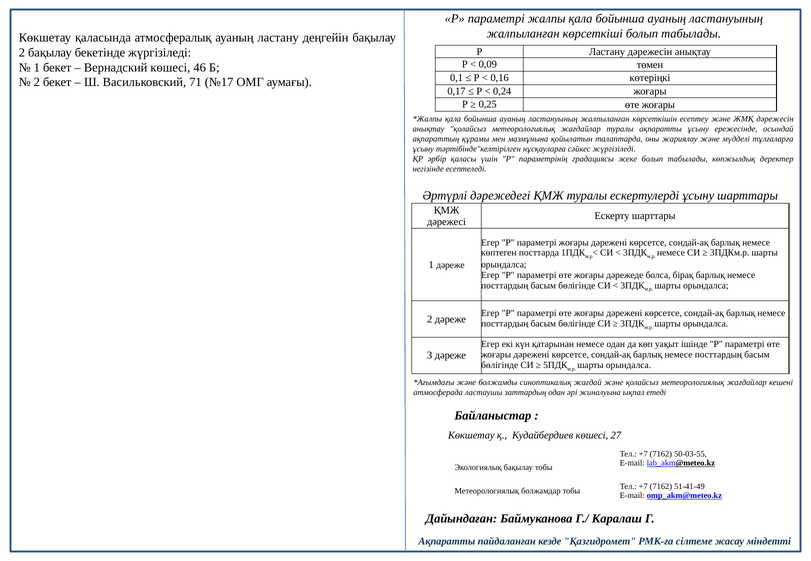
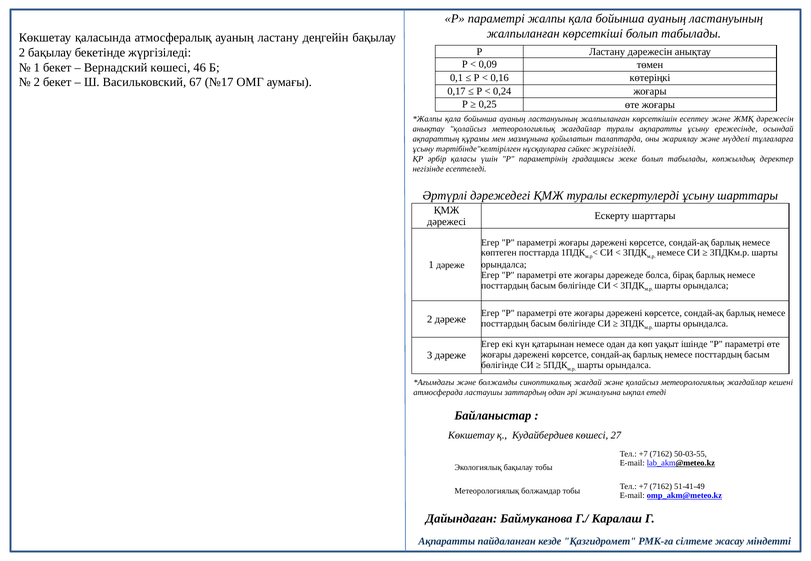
71: 71 -> 67 (195, 82)
